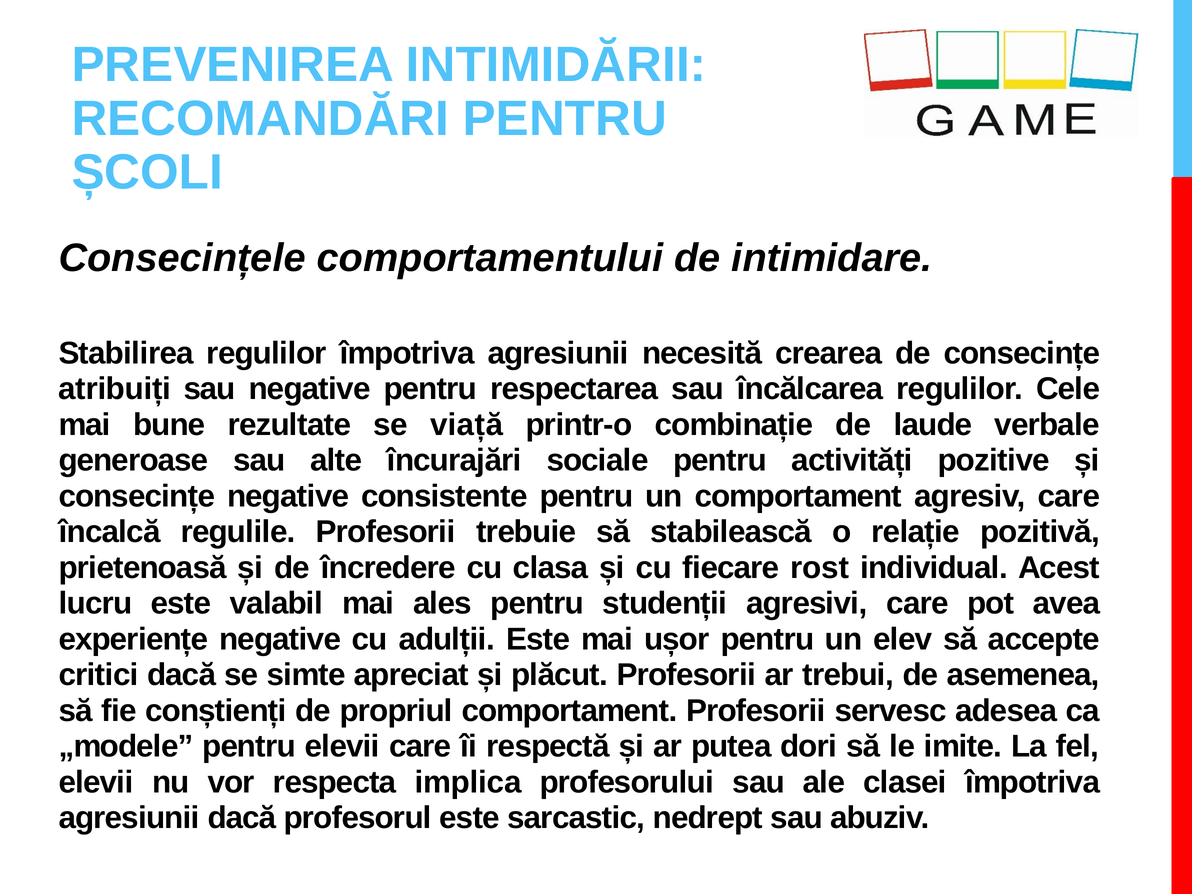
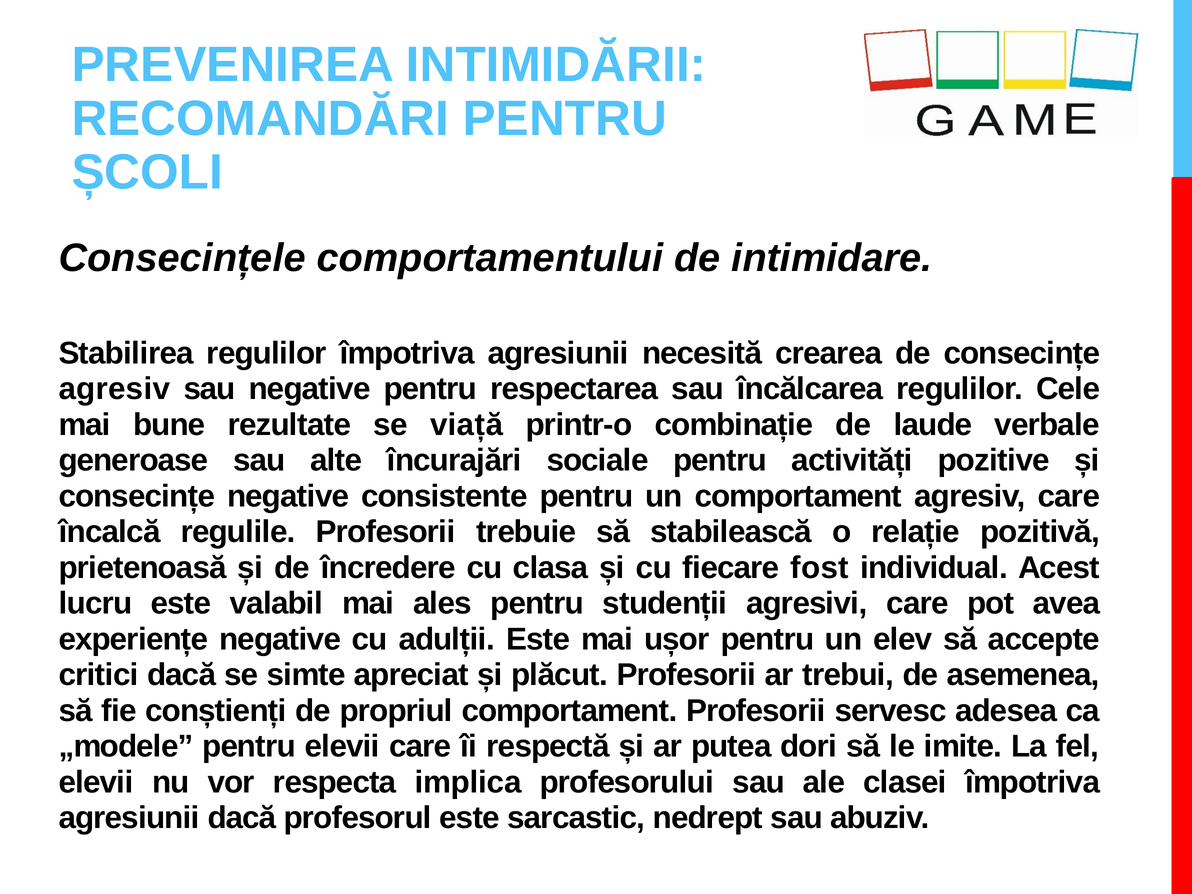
atribuiți: atribuiți -> agresiv (114, 389)
rost: rost -> fost (820, 568)
